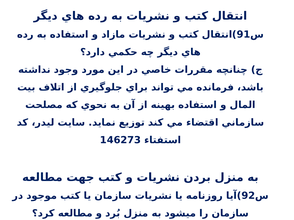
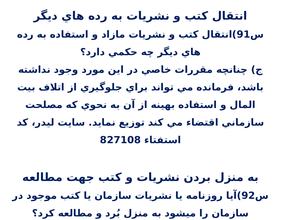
146273: 146273 -> 827108 (120, 140)
